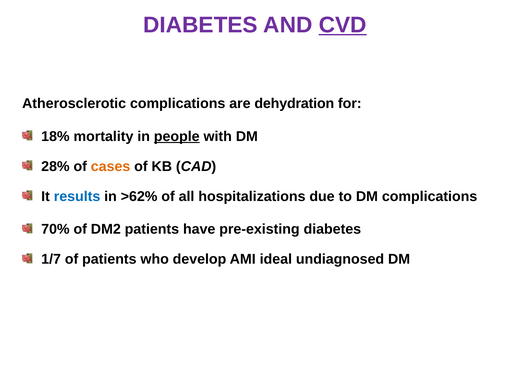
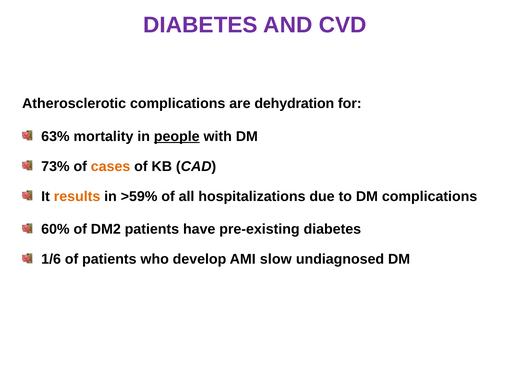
CVD underline: present -> none (343, 25)
18%: 18% -> 63% (55, 137)
28%: 28% -> 73% (55, 167)
results colour: blue -> orange (77, 197)
>62%: >62% -> >59% (139, 197)
70%: 70% -> 60% (55, 229)
1/7: 1/7 -> 1/6 (51, 260)
ideal: ideal -> slow (276, 260)
